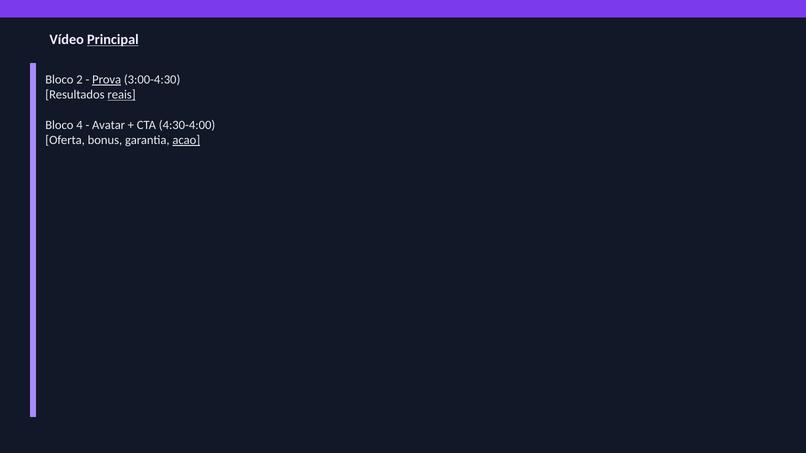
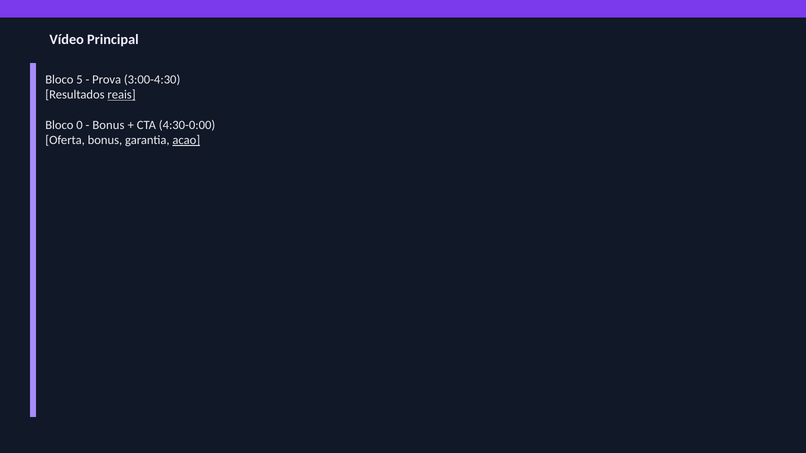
Principal underline: present -> none (113, 40)
2: 2 -> 5 (80, 80)
Prova underline: present -> none (107, 80)
4: 4 -> 0 (80, 125)
Avatar: Avatar -> Bonus (108, 125)
4:30-4:00: 4:30-4:00 -> 4:30-0:00 (187, 125)
